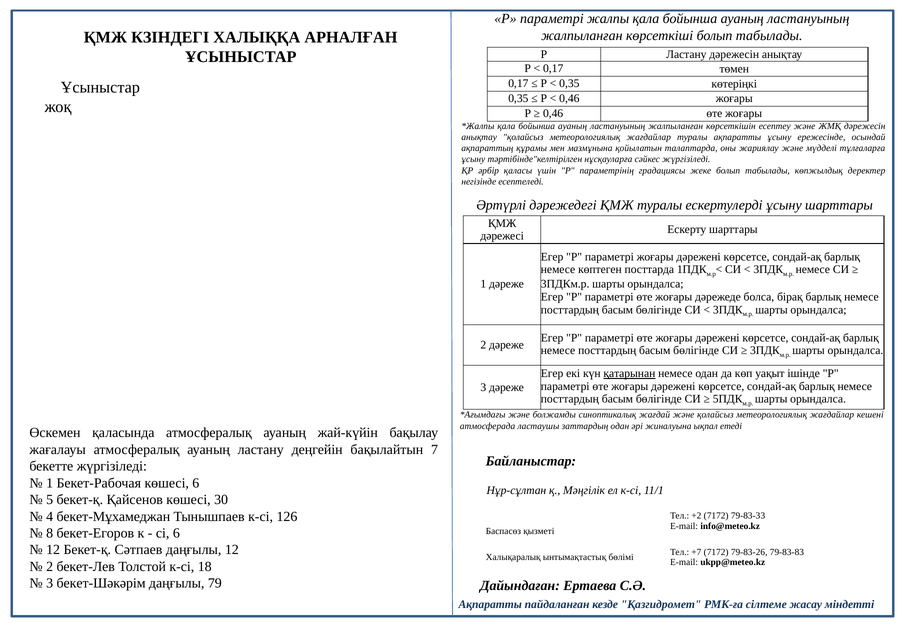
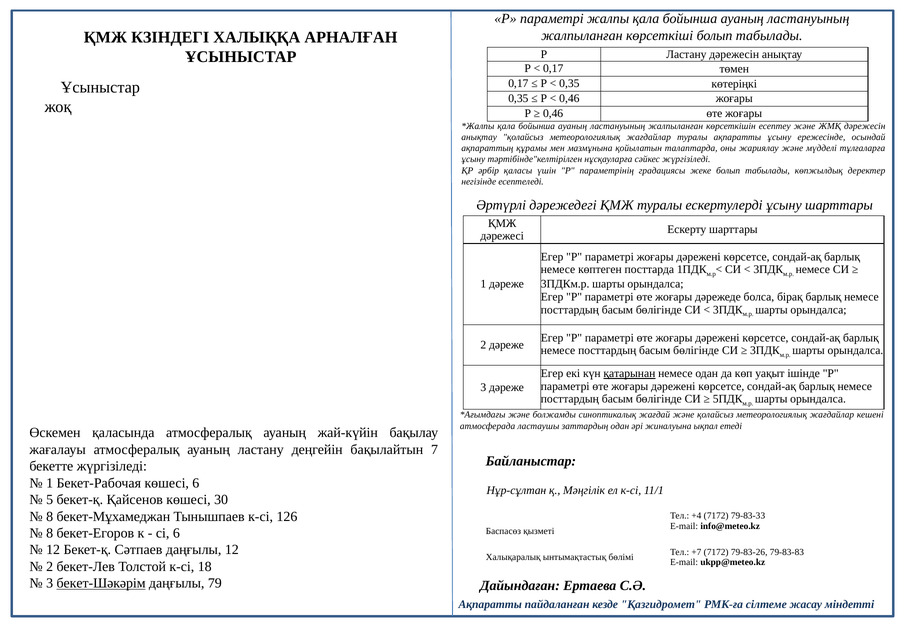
4: 4 -> 8 (50, 516)
+2: +2 -> +4 (696, 516)
бекет-Шәкәрім underline: none -> present (101, 583)
